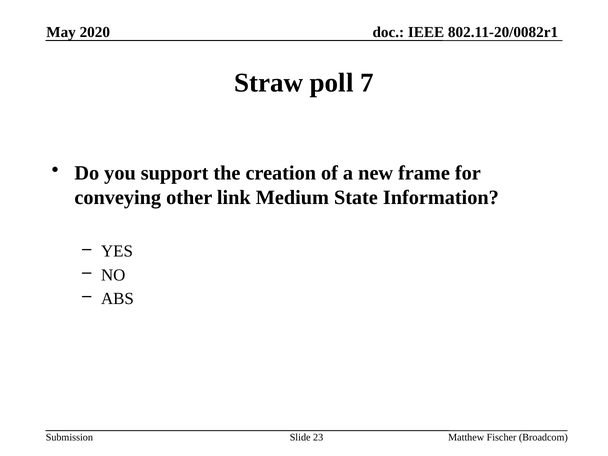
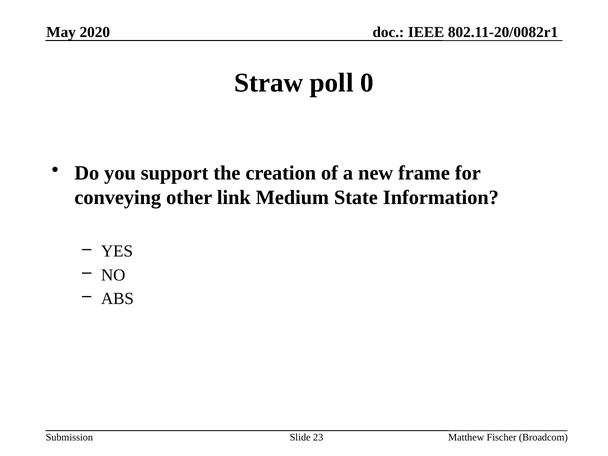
7: 7 -> 0 (367, 83)
